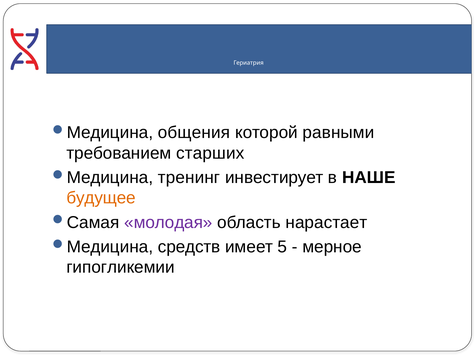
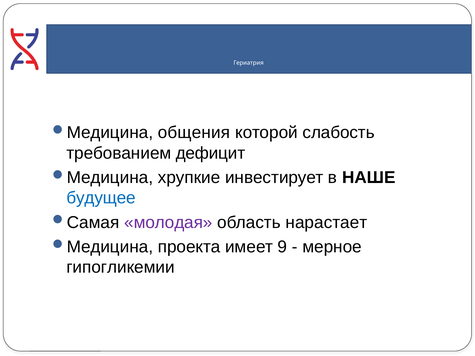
равными: равными -> слабость (339, 133)
старших: старших -> дефицит (211, 153)
тренинг: тренинг -> хрупкие (189, 178)
будущее colour: orange -> blue (101, 198)
средств: средств -> проекта (189, 247)
5: 5 -> 9 (282, 247)
